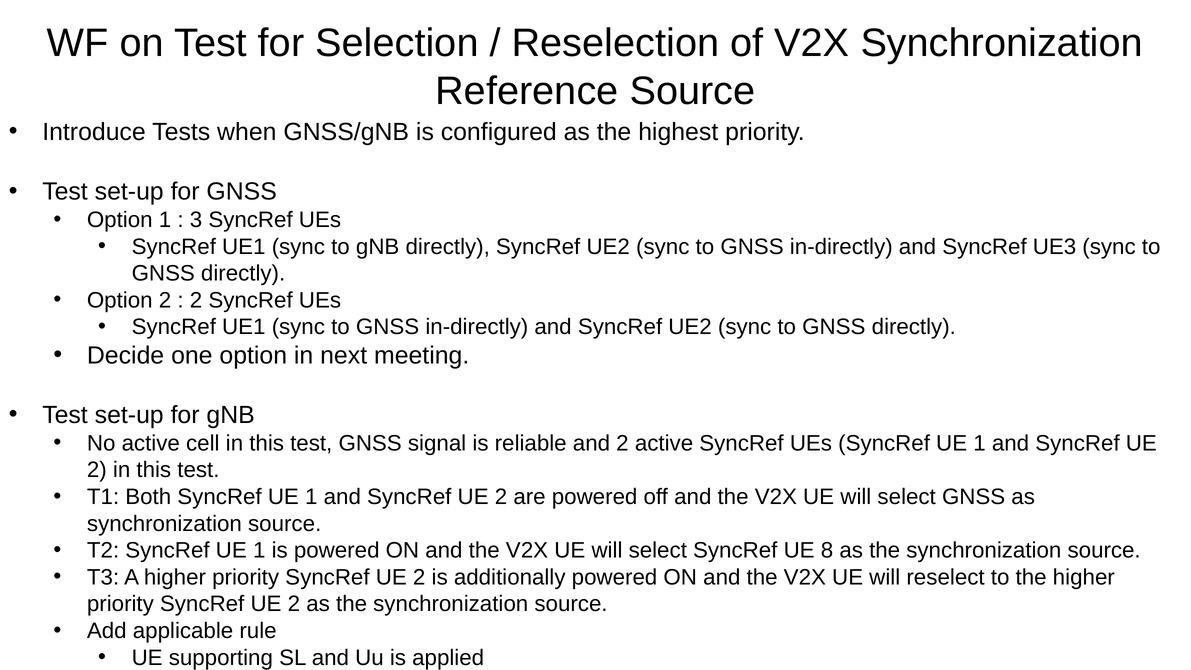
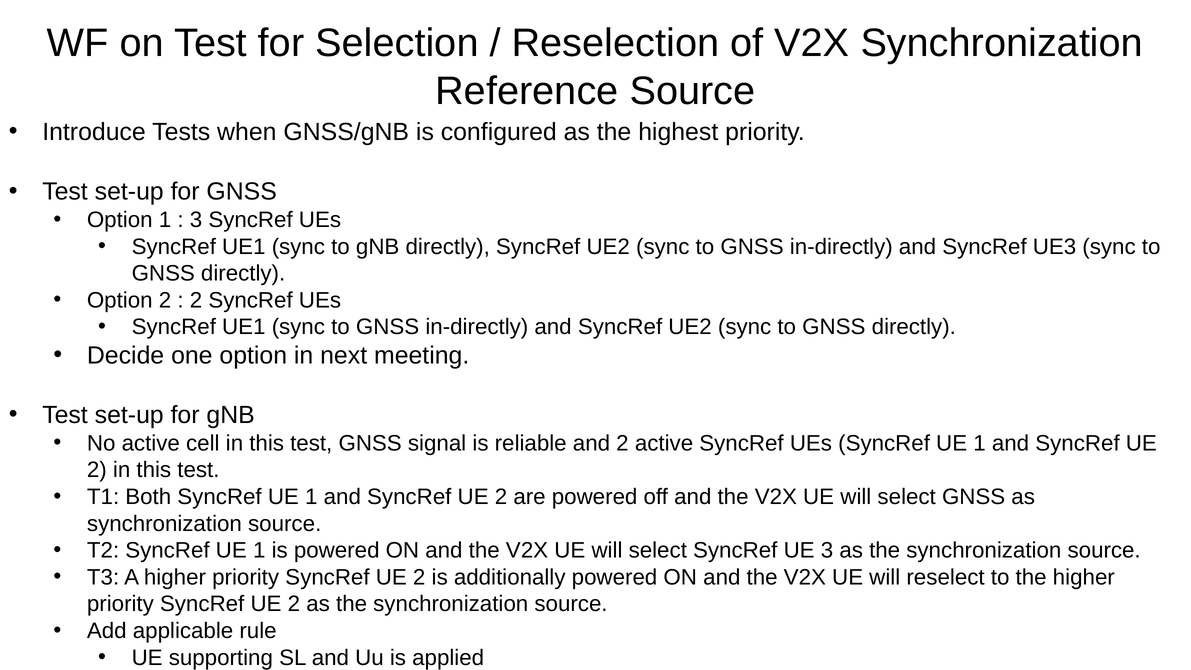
UE 8: 8 -> 3 (827, 550)
